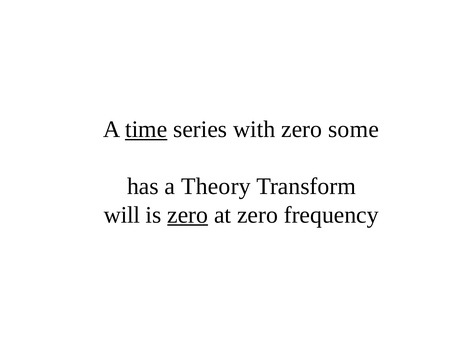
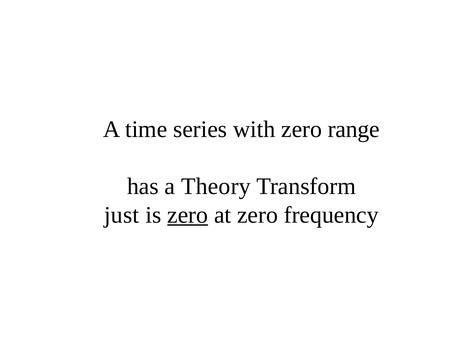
time underline: present -> none (146, 130)
some: some -> range (354, 130)
will: will -> just (122, 215)
